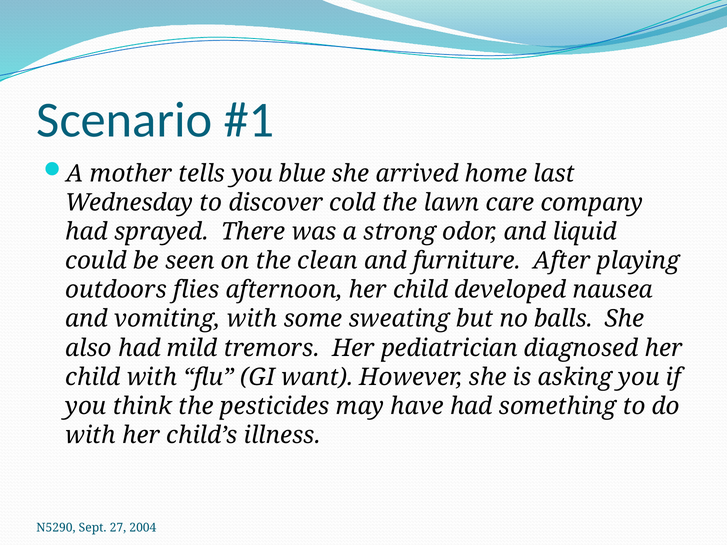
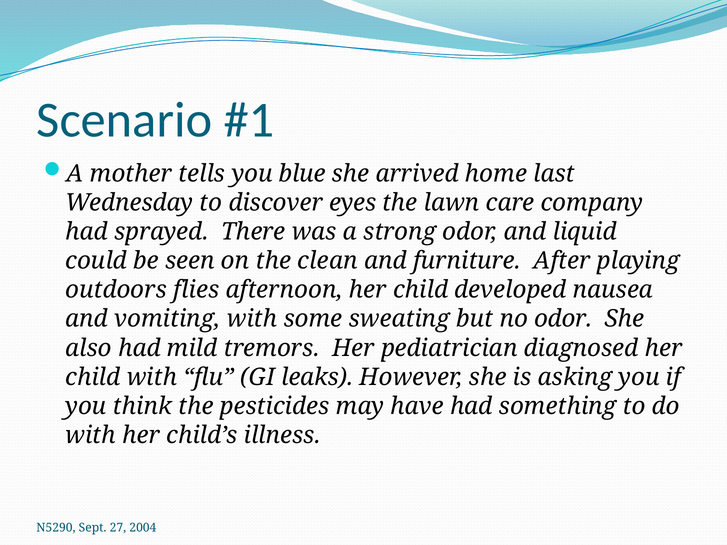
cold: cold -> eyes (353, 203)
no balls: balls -> odor (563, 319)
want: want -> leaks (317, 377)
